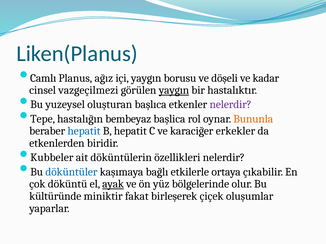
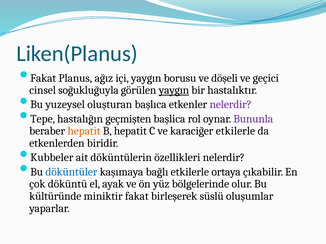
Camlı: Camlı -> Fakat (43, 78)
kadar: kadar -> geçici (266, 78)
vazgeçilmezi: vazgeçilmezi -> soğukluğuyla (88, 90)
bembeyaz: bembeyaz -> geçmişten (128, 119)
Bununla colour: orange -> purple (253, 119)
hepatit colour: blue -> orange (84, 131)
karaciğer erkekler: erkekler -> etkilerle (235, 131)
ayak underline: present -> none (113, 184)
çiçek: çiçek -> süslü (212, 197)
